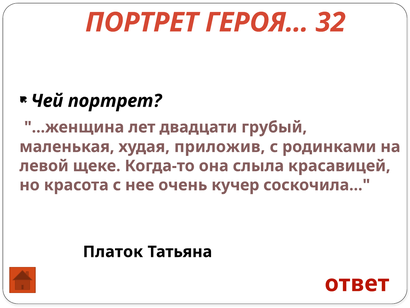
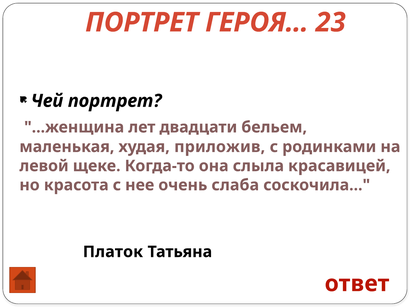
32: 32 -> 23 (331, 22)
грубый: грубый -> бельем (274, 127)
кучер: кучер -> слаба (235, 185)
